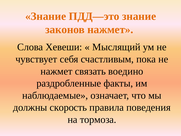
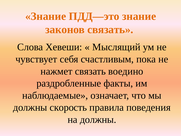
законов нажмет: нажмет -> связать (110, 30)
на тормоза: тормоза -> должны (98, 119)
